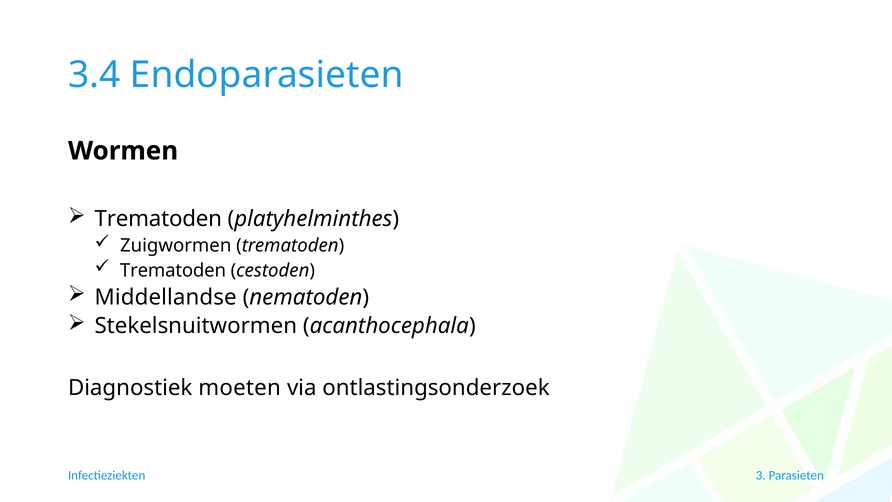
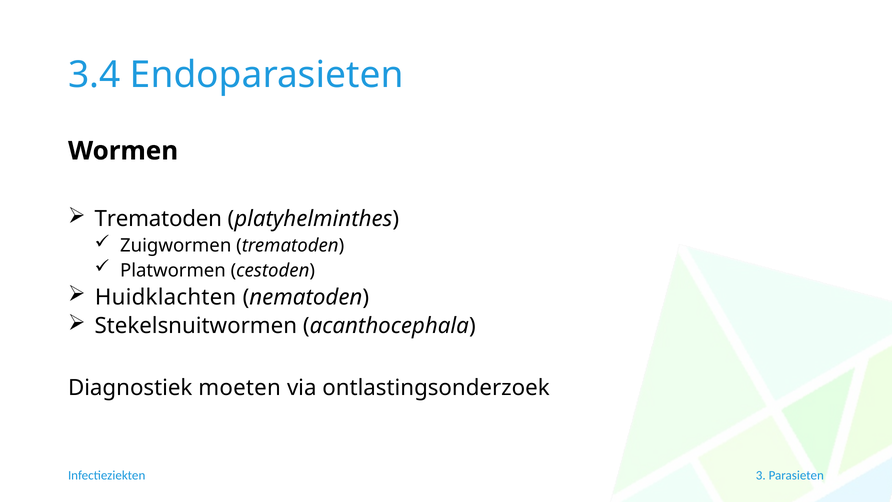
Trematoden: Trematoden -> Platwormen (173, 270)
Middellandse: Middellandse -> Huidklachten (166, 297)
